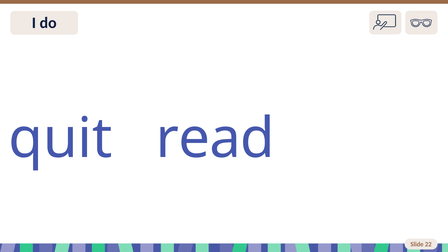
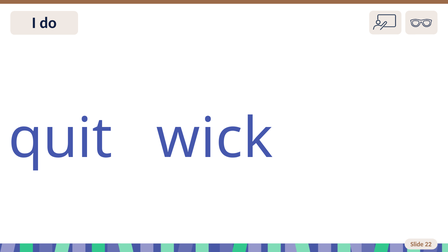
read: read -> wick (215, 139)
